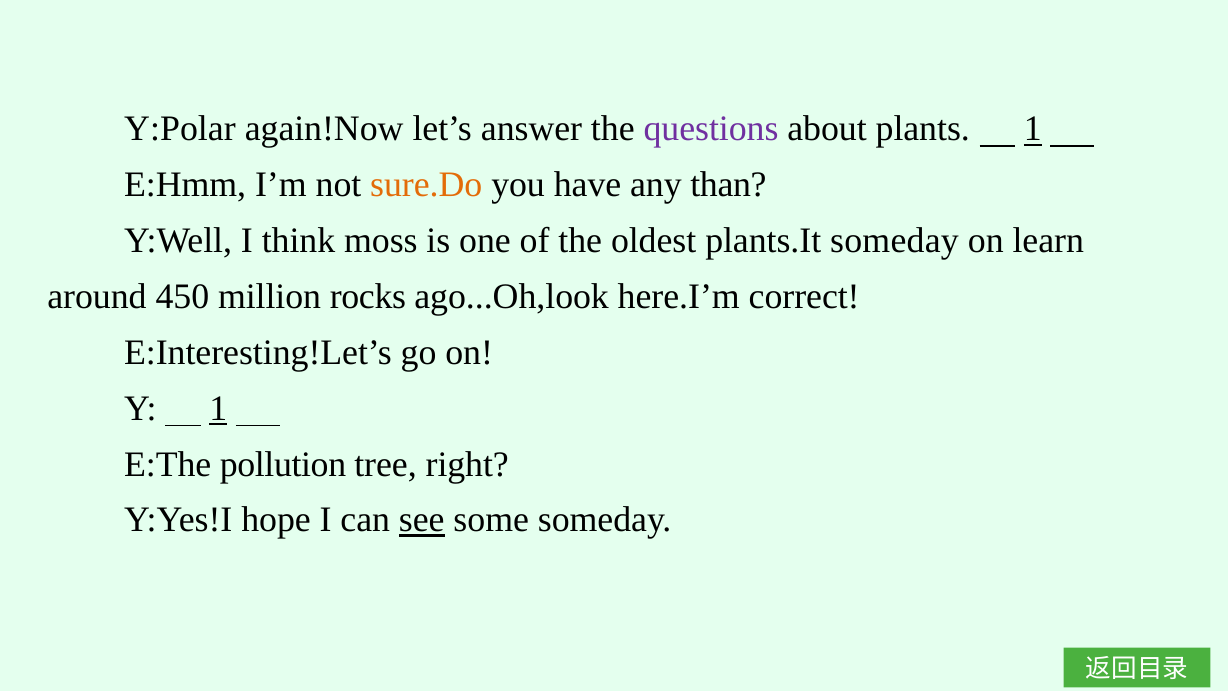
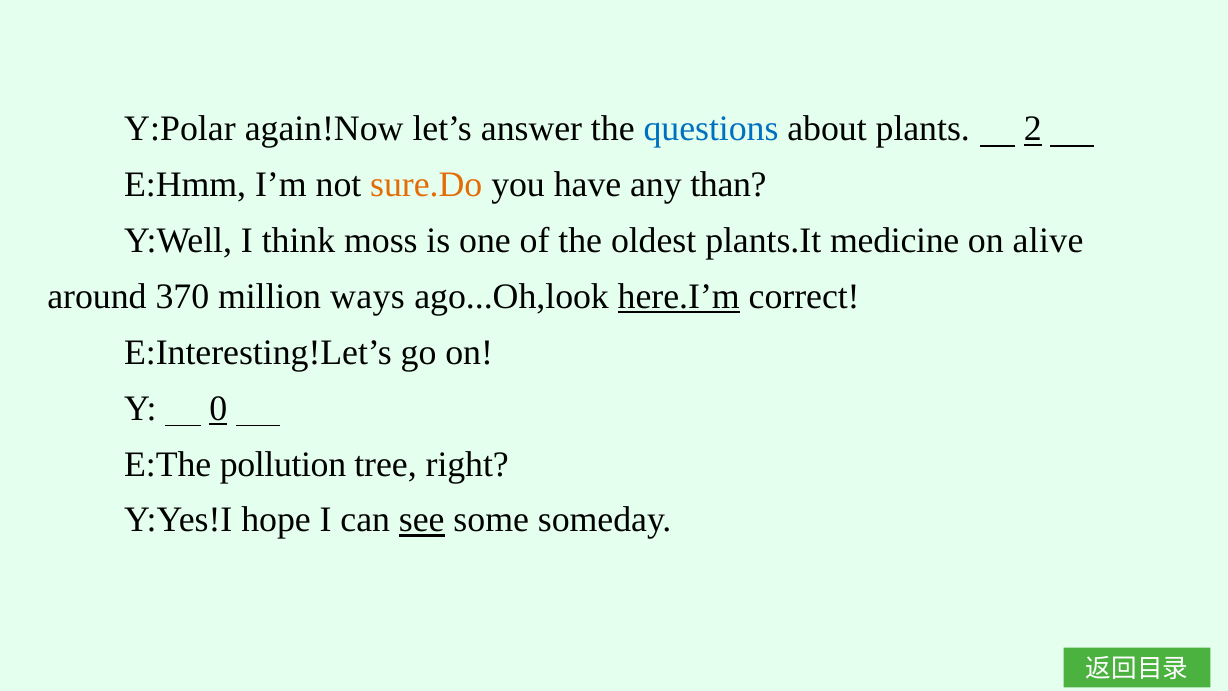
questions colour: purple -> blue (711, 129)
plants 1: 1 -> 2 (1033, 129)
plants.It someday: someday -> medicine (895, 241)
learn: learn -> alive (1048, 241)
450: 450 -> 370 (182, 296)
rocks: rocks -> ways (368, 296)
here.I’m underline: none -> present (679, 296)
Y 1: 1 -> 0 (218, 408)
